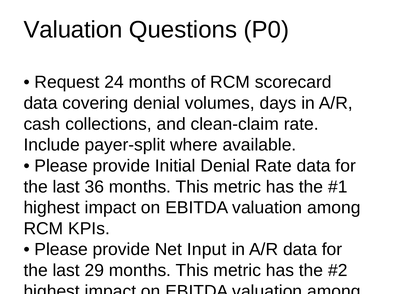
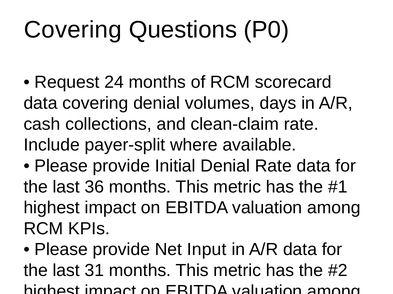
Valuation: Valuation -> Covering (73, 30)
29: 29 -> 31 (94, 271)
